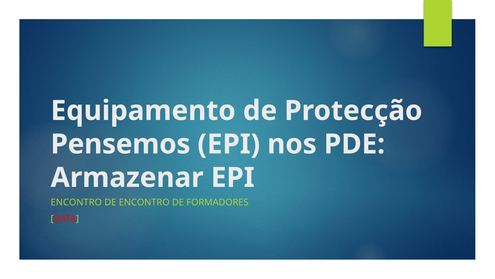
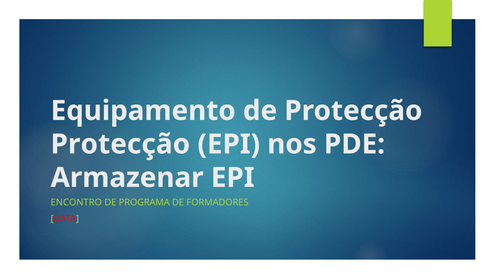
Pensemos: Pensemos -> Protecção (120, 144)
DE ENCONTRO: ENCONTRO -> PROGRAMA (144, 202)
